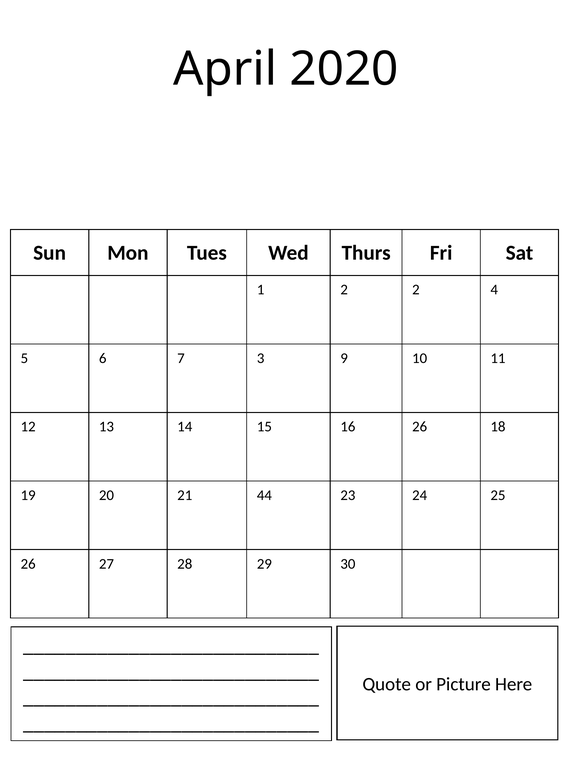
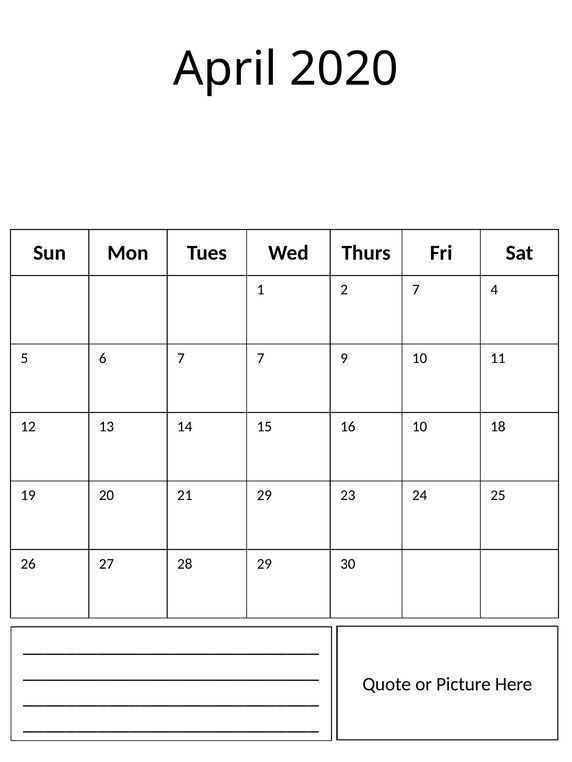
2 2: 2 -> 7 (416, 290)
7 3: 3 -> 7 (261, 359)
16 26: 26 -> 10 (420, 427)
21 44: 44 -> 29 (264, 496)
